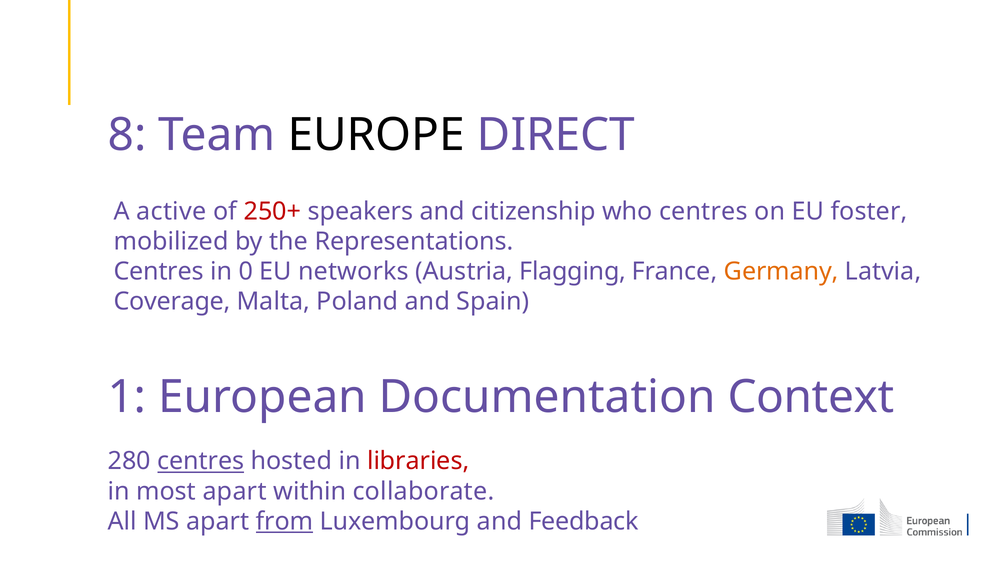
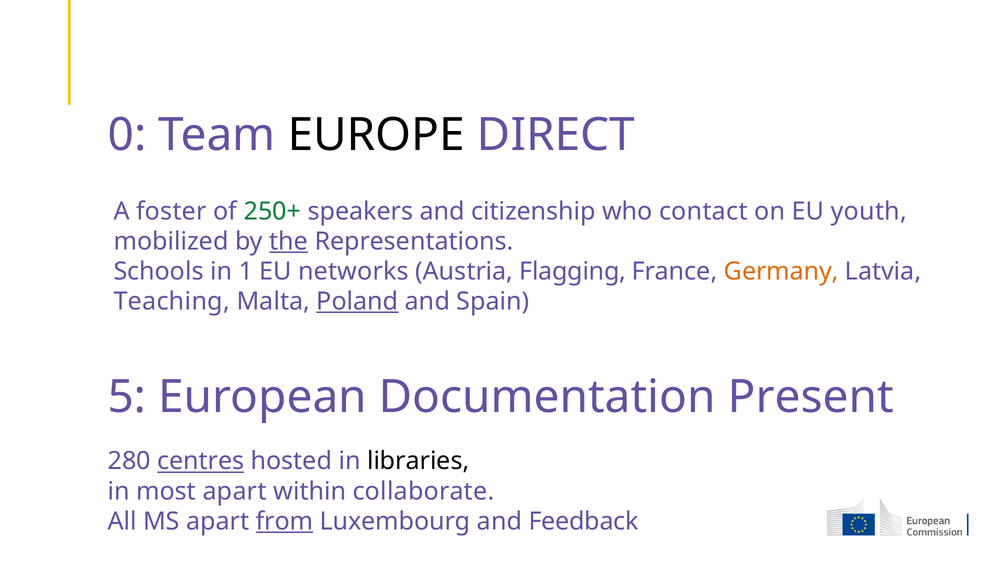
8: 8 -> 0 (127, 135)
active: active -> foster (171, 211)
250+ colour: red -> green (272, 211)
who centres: centres -> contact (703, 211)
foster: foster -> youth (869, 211)
the underline: none -> present (289, 242)
Centres: Centres -> Schools (159, 272)
0: 0 -> 1 (246, 272)
Coverage: Coverage -> Teaching (172, 302)
Poland underline: none -> present (357, 302)
1: 1 -> 5 (127, 397)
Context: Context -> Present (811, 397)
libraries colour: red -> black (418, 461)
